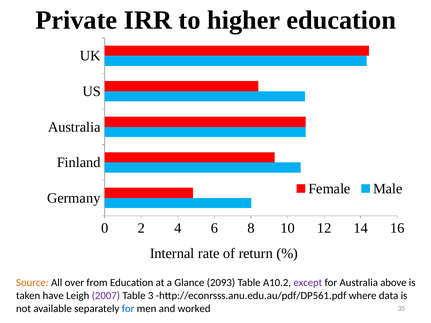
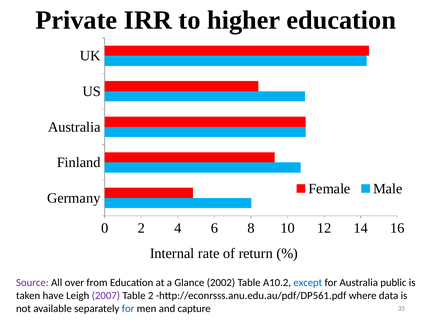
Source colour: orange -> purple (32, 283)
2093: 2093 -> 2002 (221, 283)
except colour: purple -> blue (308, 283)
above: above -> public (393, 283)
Table 3: 3 -> 2 (151, 296)
worked: worked -> capture (194, 309)
